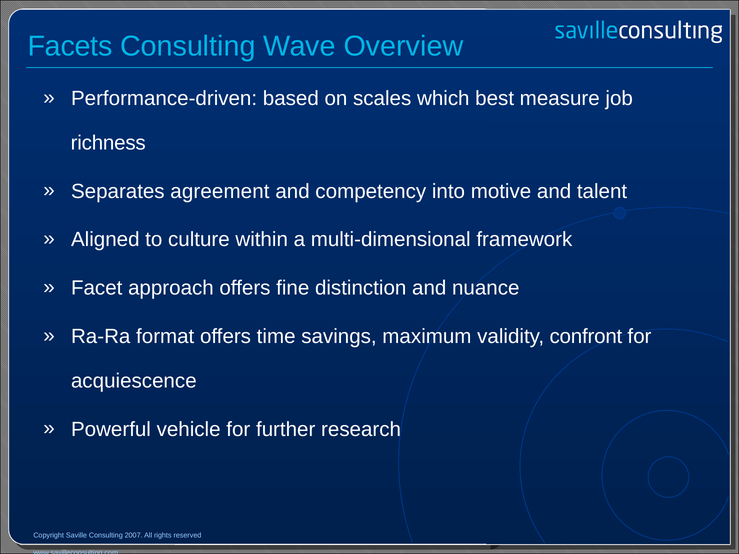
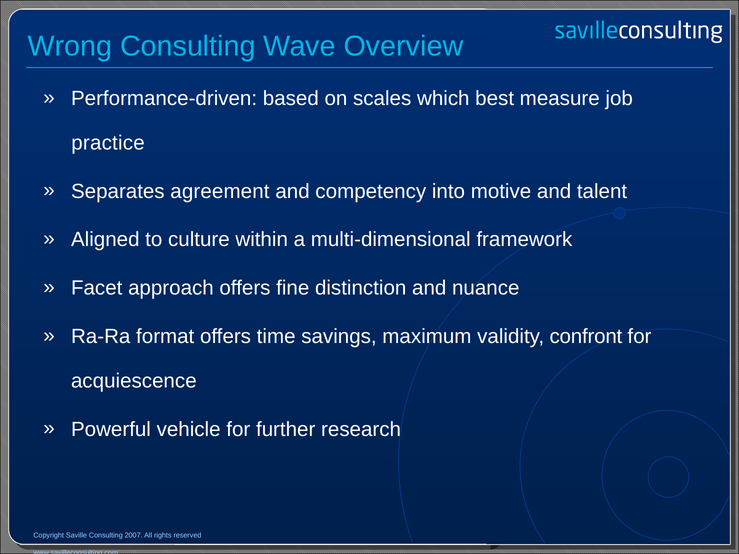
Facets: Facets -> Wrong (70, 46)
richness: richness -> practice (108, 143)
